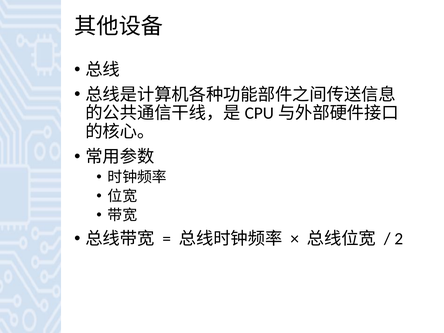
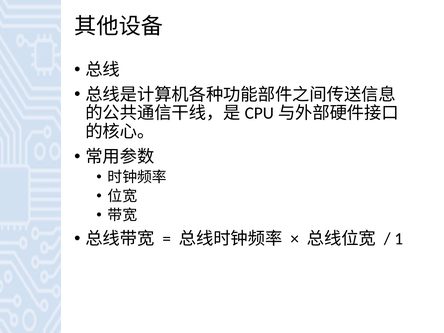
2: 2 -> 1 (399, 239)
